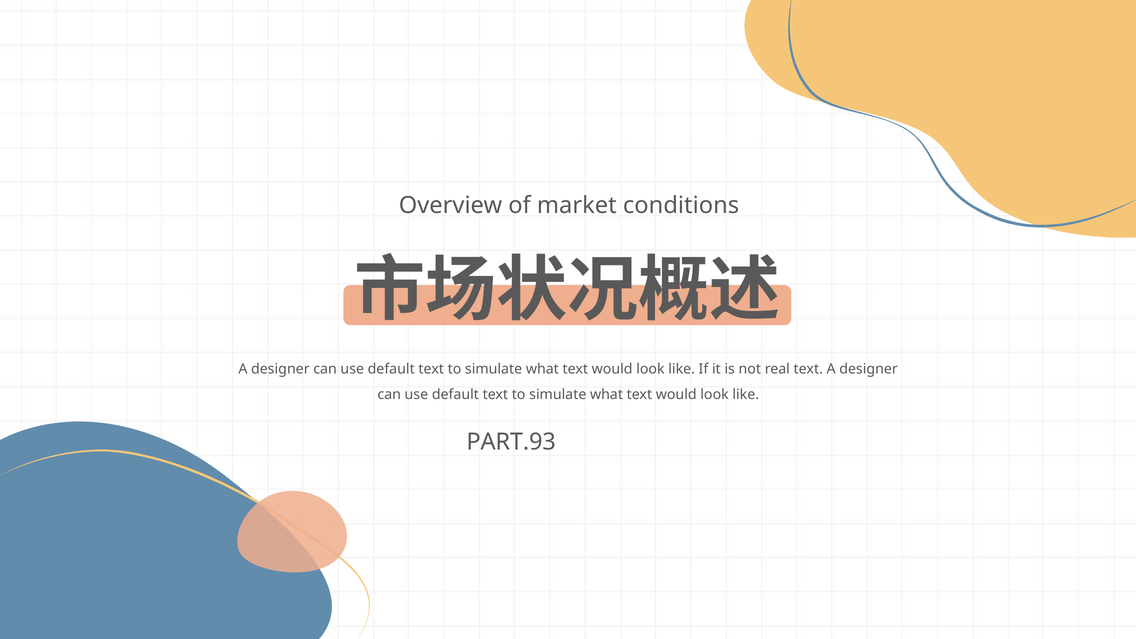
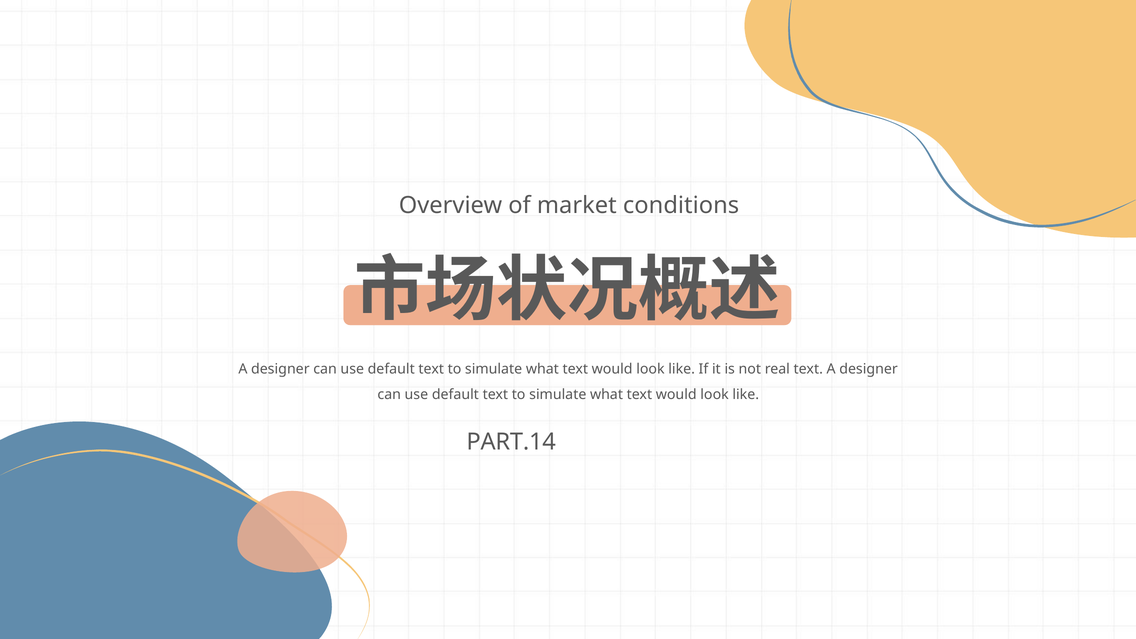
PART.93: PART.93 -> PART.14 (511, 442)
